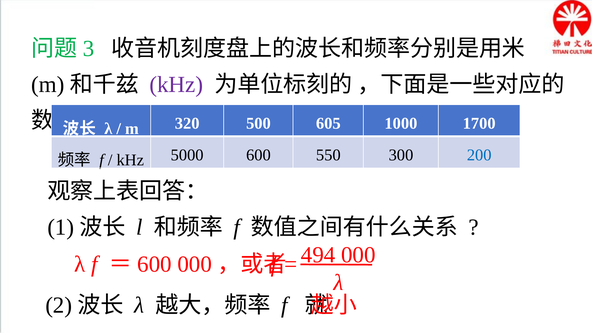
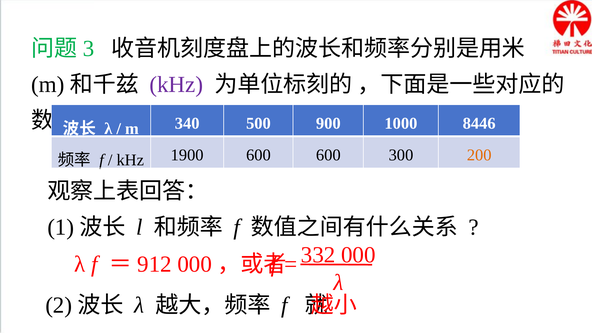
320: 320 -> 340 (187, 123)
605: 605 -> 900 (328, 123)
1700: 1700 -> 8446 (479, 123)
5000: 5000 -> 1900 (187, 155)
600 550: 550 -> 600 (328, 155)
200 colour: blue -> orange (479, 155)
600: 600 -> 912 (155, 264)
494: 494 -> 332 (318, 255)
